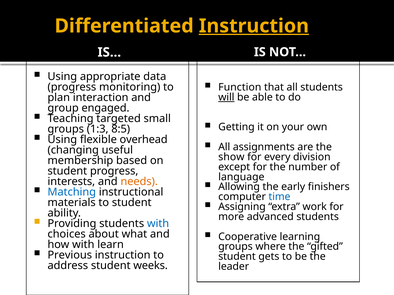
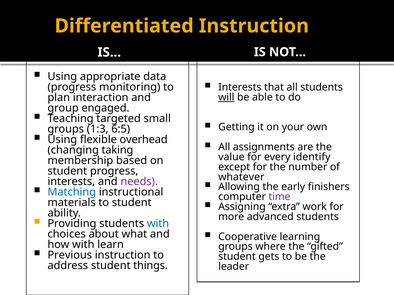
Instruction underline: present -> none (254, 26)
Function: Function -> Interests (240, 87)
8:5: 8:5 -> 6:5 (121, 129)
useful: useful -> taking (117, 150)
show: show -> value (231, 157)
division: division -> identify (312, 157)
language: language -> whatever (241, 177)
needs colour: orange -> purple (139, 182)
time colour: blue -> purple (280, 197)
weeks: weeks -> things (151, 266)
